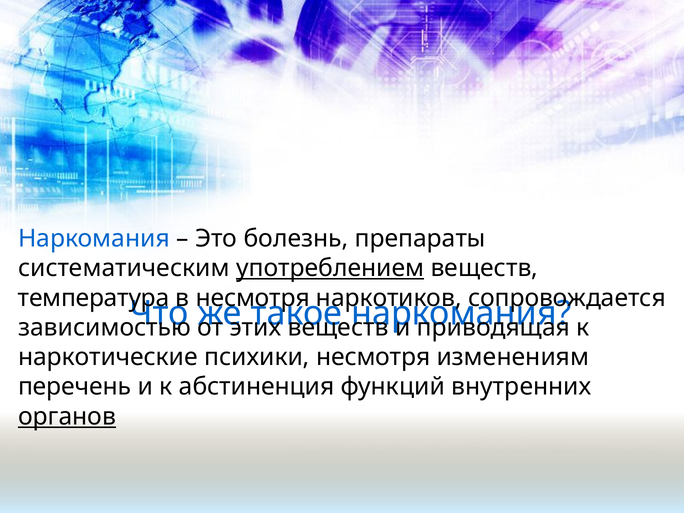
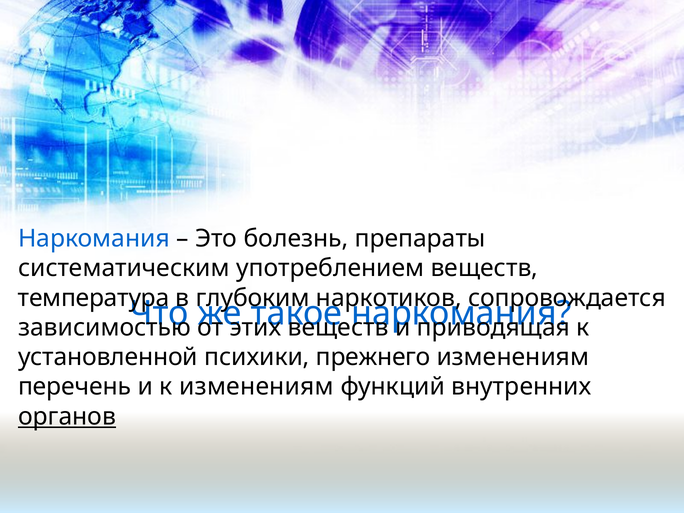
употреблением underline: present -> none (330, 268)
несмотря: несмотря -> глубоким (253, 298)
наркотические: наркотические -> установленной (108, 357)
психики несмотря: несмотря -> прежнего (373, 357)
к абстиненция: абстиненция -> изменениям (256, 387)
